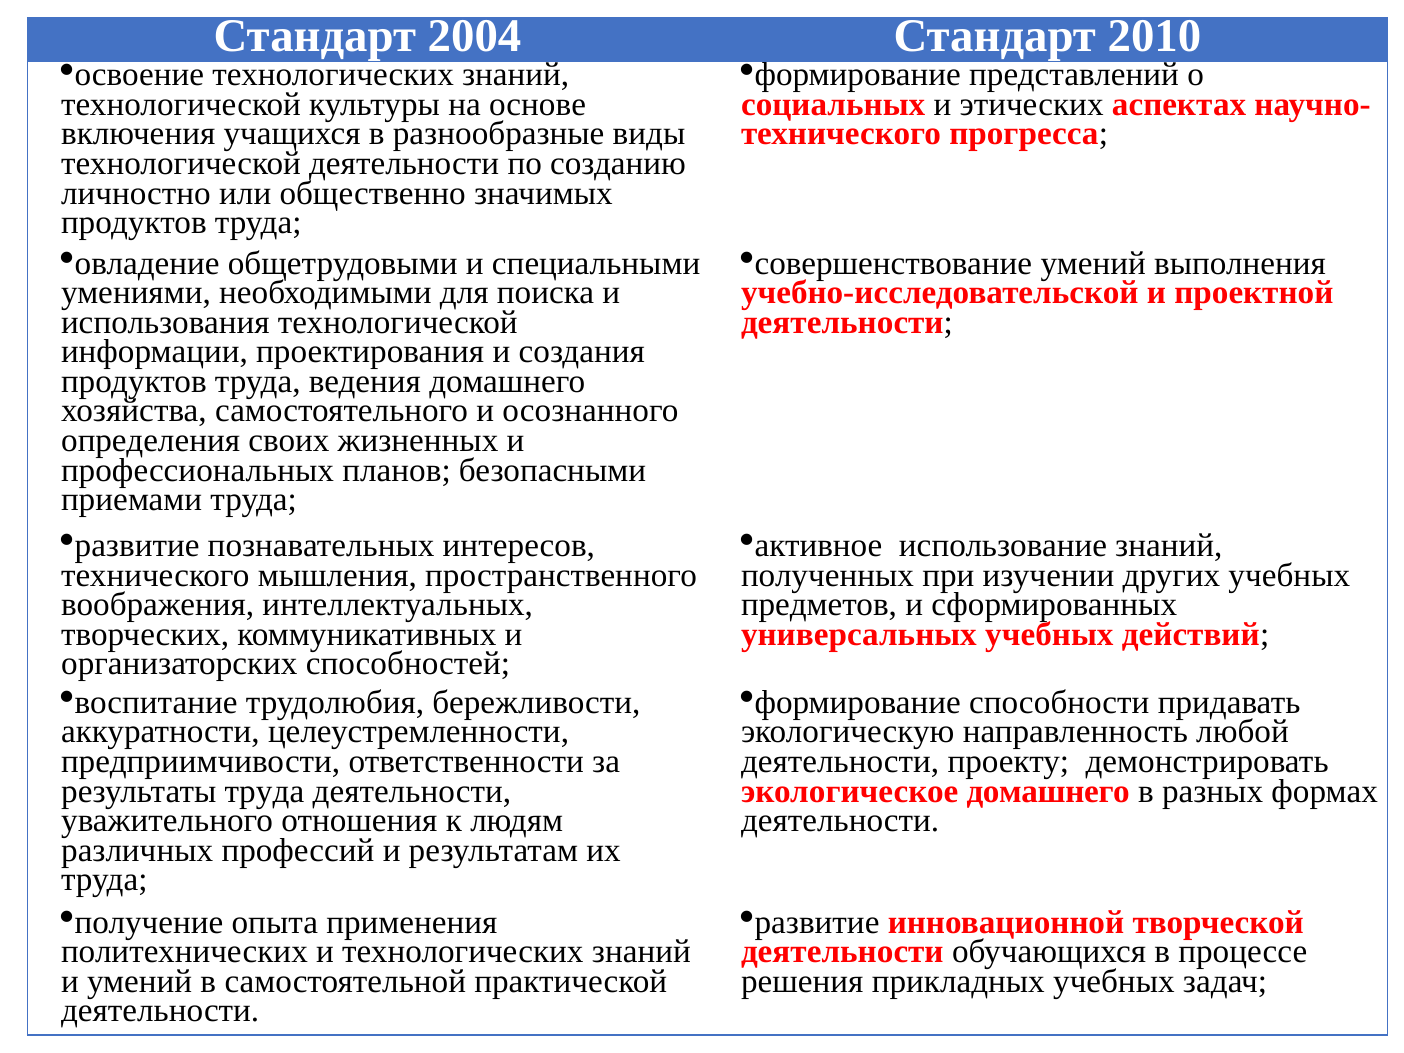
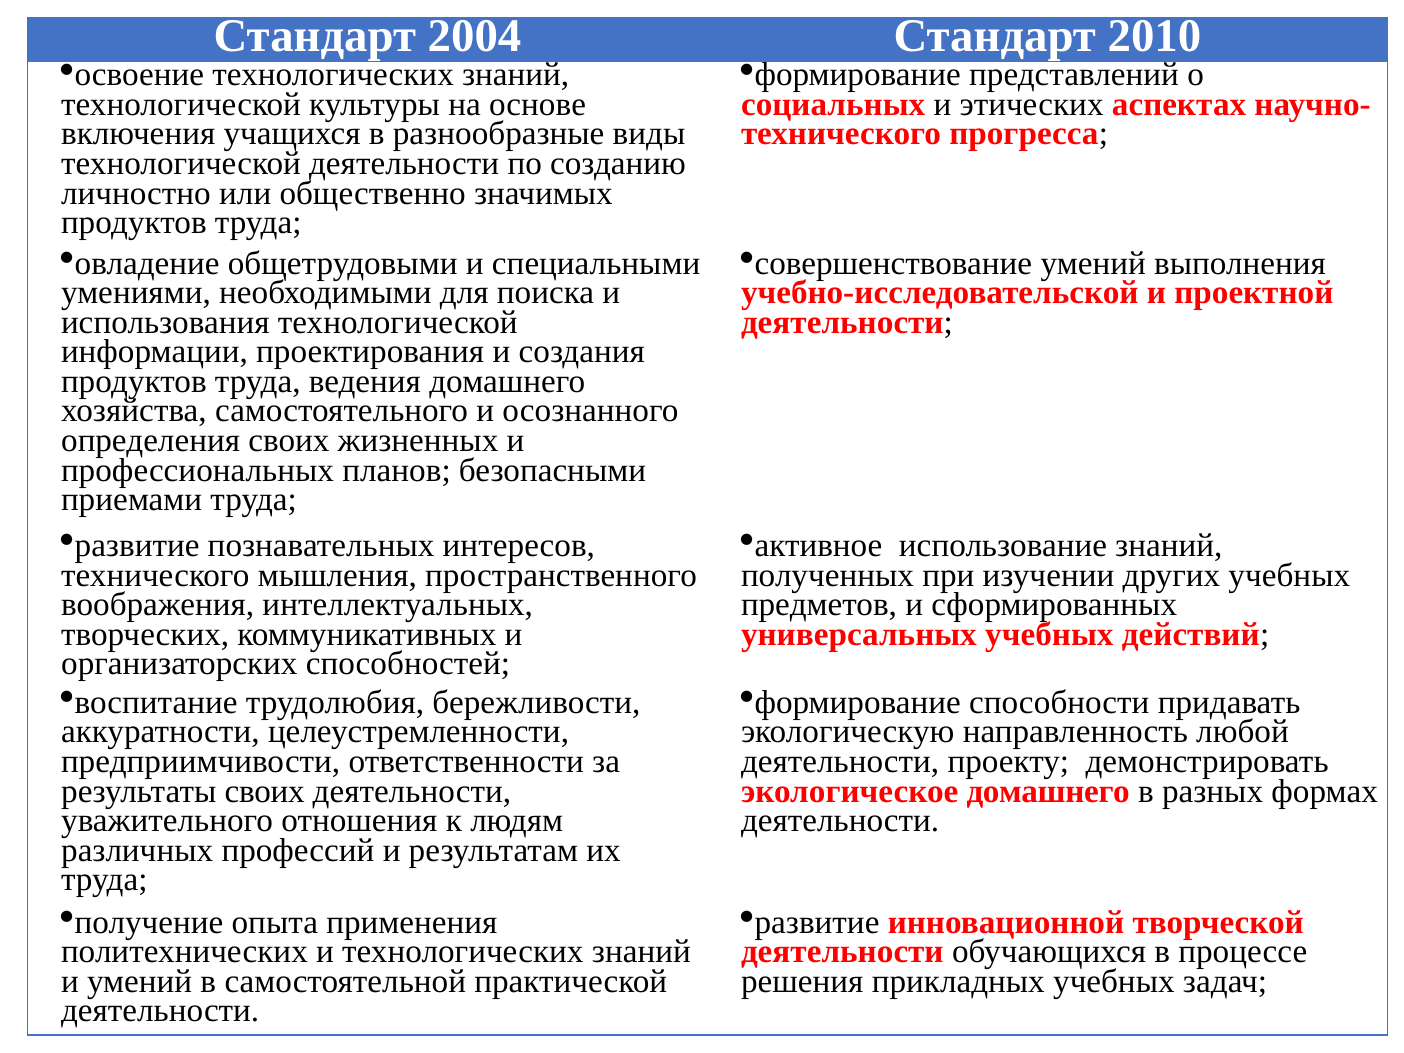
результаты труда: труда -> своих (265, 791)
